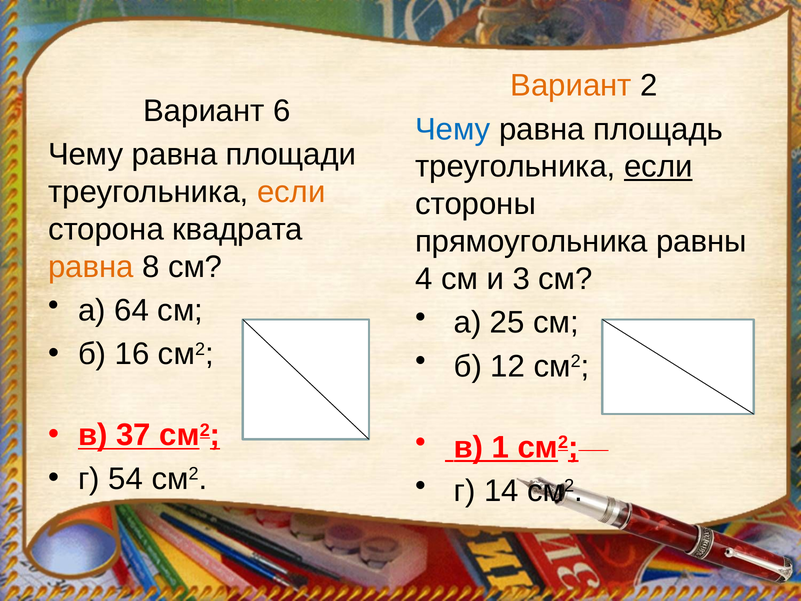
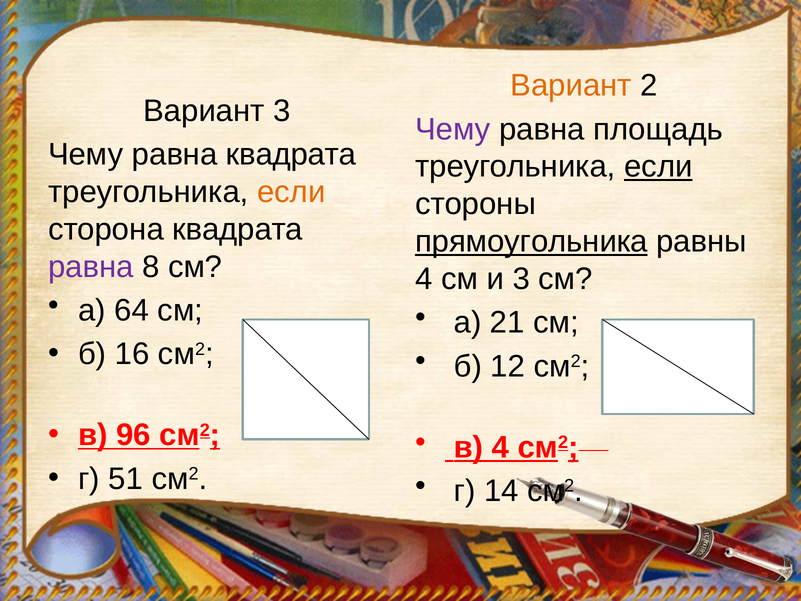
Вариант 6: 6 -> 3 (282, 111)
Чему colour: blue -> purple (453, 129)
равна площади: площади -> квадрата (291, 154)
прямоугольника underline: none -> present (531, 241)
равна colour: orange -> purple (91, 267)
25: 25 -> 21 (507, 322)
37: 37 -> 96 (133, 435)
в 1: 1 -> 4 (500, 447)
54: 54 -> 51 (126, 479)
